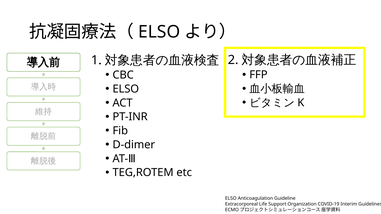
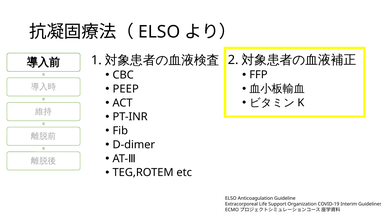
ELSO: ELSO -> PEEP (126, 89)
